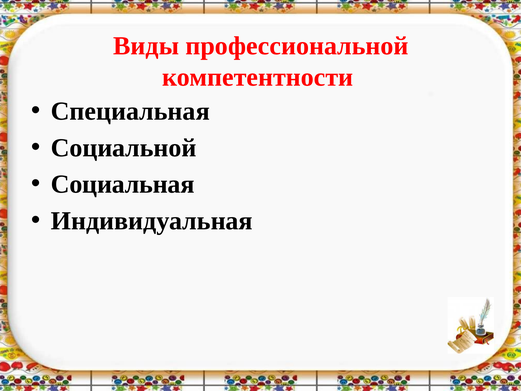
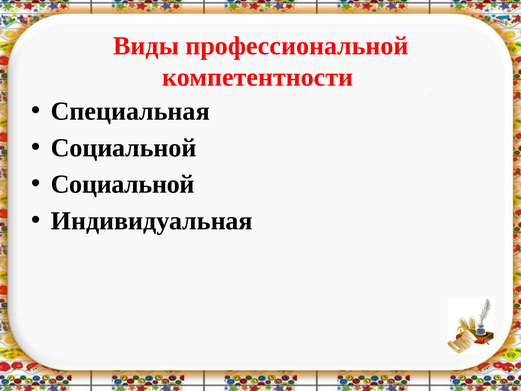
Социальная: Социальная -> Социальной (123, 184)
